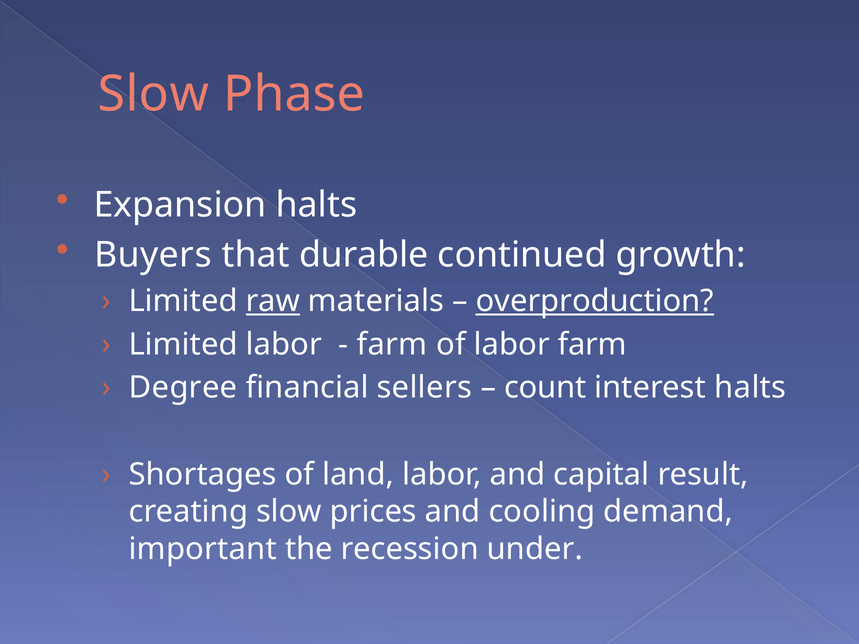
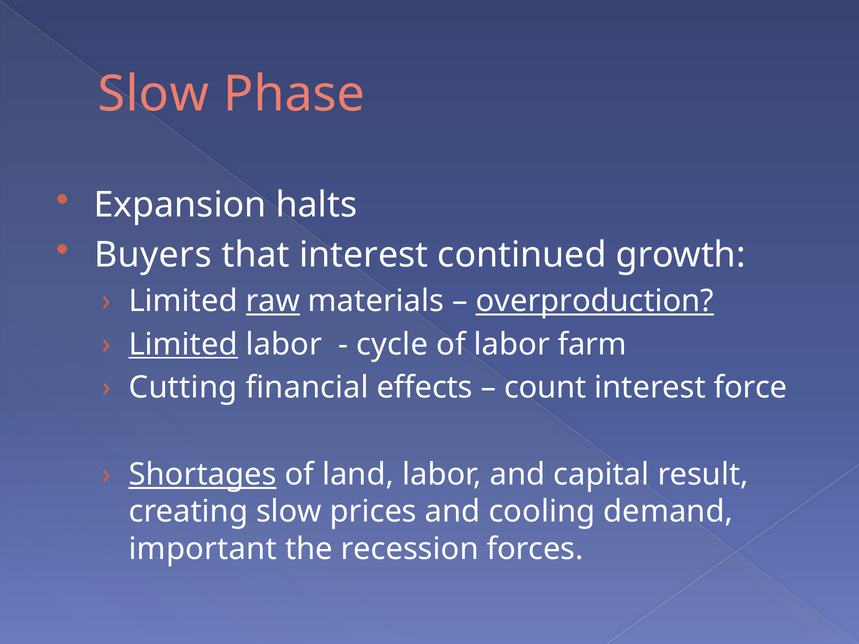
that durable: durable -> interest (364, 255)
Limited underline: none -> present (183, 345)
farm: farm -> cycle (392, 345)
Degree: Degree -> Cutting (183, 388)
sellers: sellers -> effects (425, 388)
interest halts: halts -> force (751, 388)
Shortages underline: none -> present (203, 475)
under: under -> forces (535, 549)
